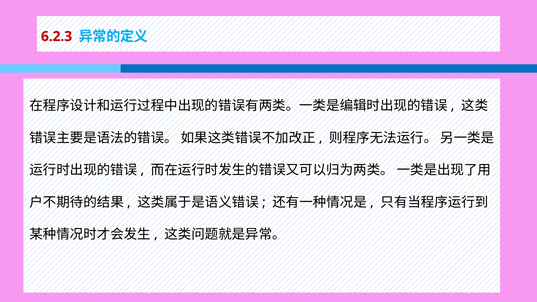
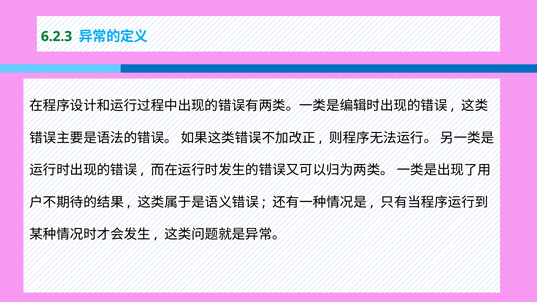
6.2.3 colour: red -> green (57, 36)
